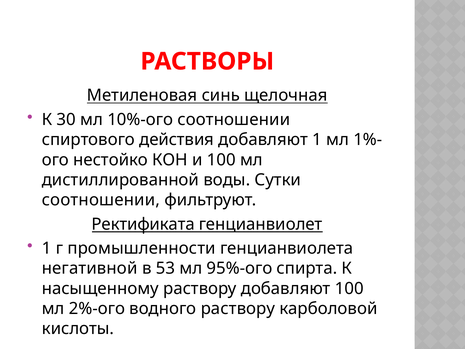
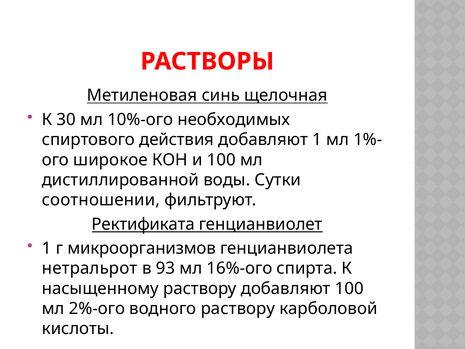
10%-ого соотношении: соотношении -> необходимых (234, 119)
нестойко: нестойко -> широкое (111, 160)
промышленности: промышленности -> микроорганизмов (142, 248)
негативной: негативной -> нетральрот (90, 268)
53: 53 -> 93 (166, 268)
95%-ого: 95%-ого -> 16%-ого (239, 268)
